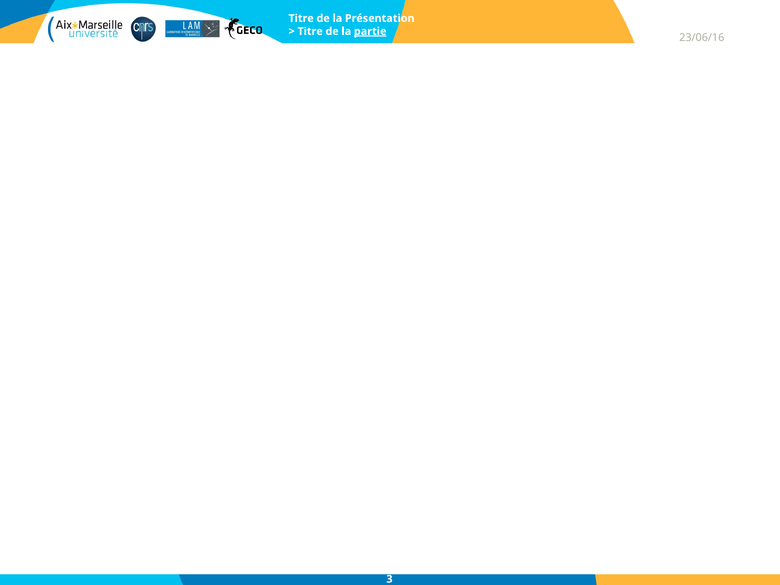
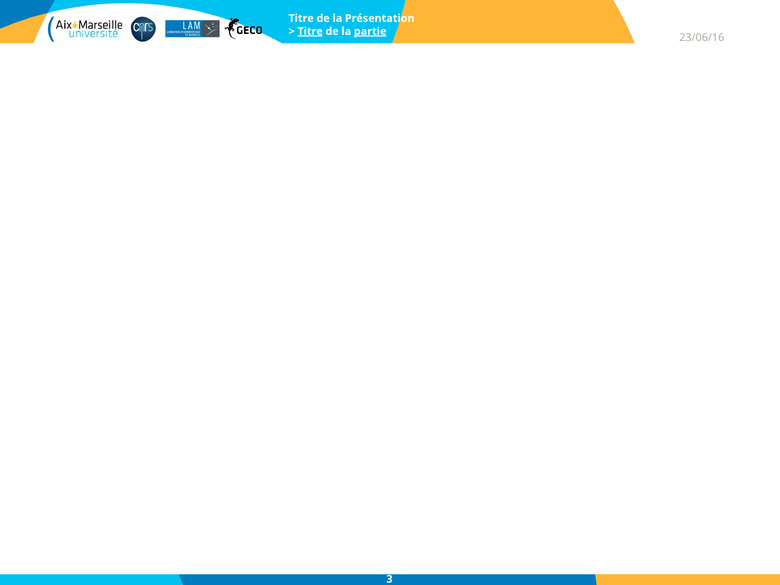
Titre underline: none -> present (310, 31)
